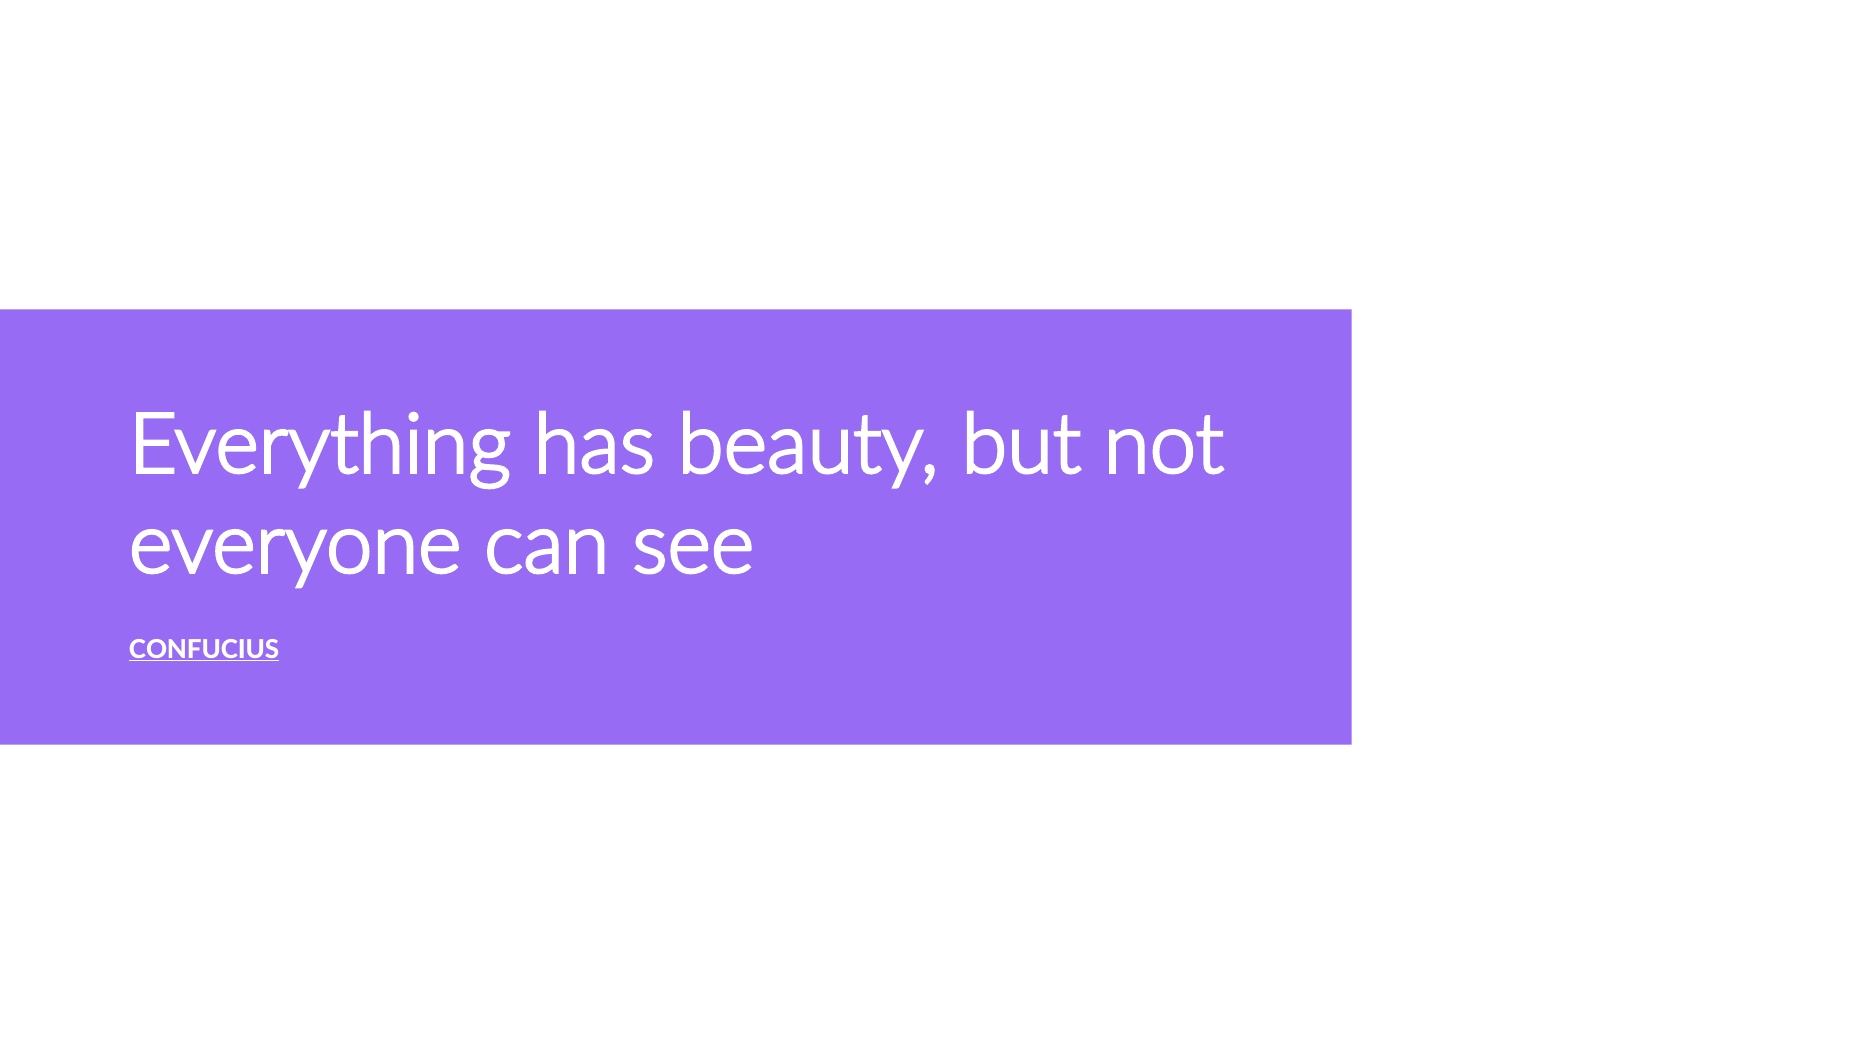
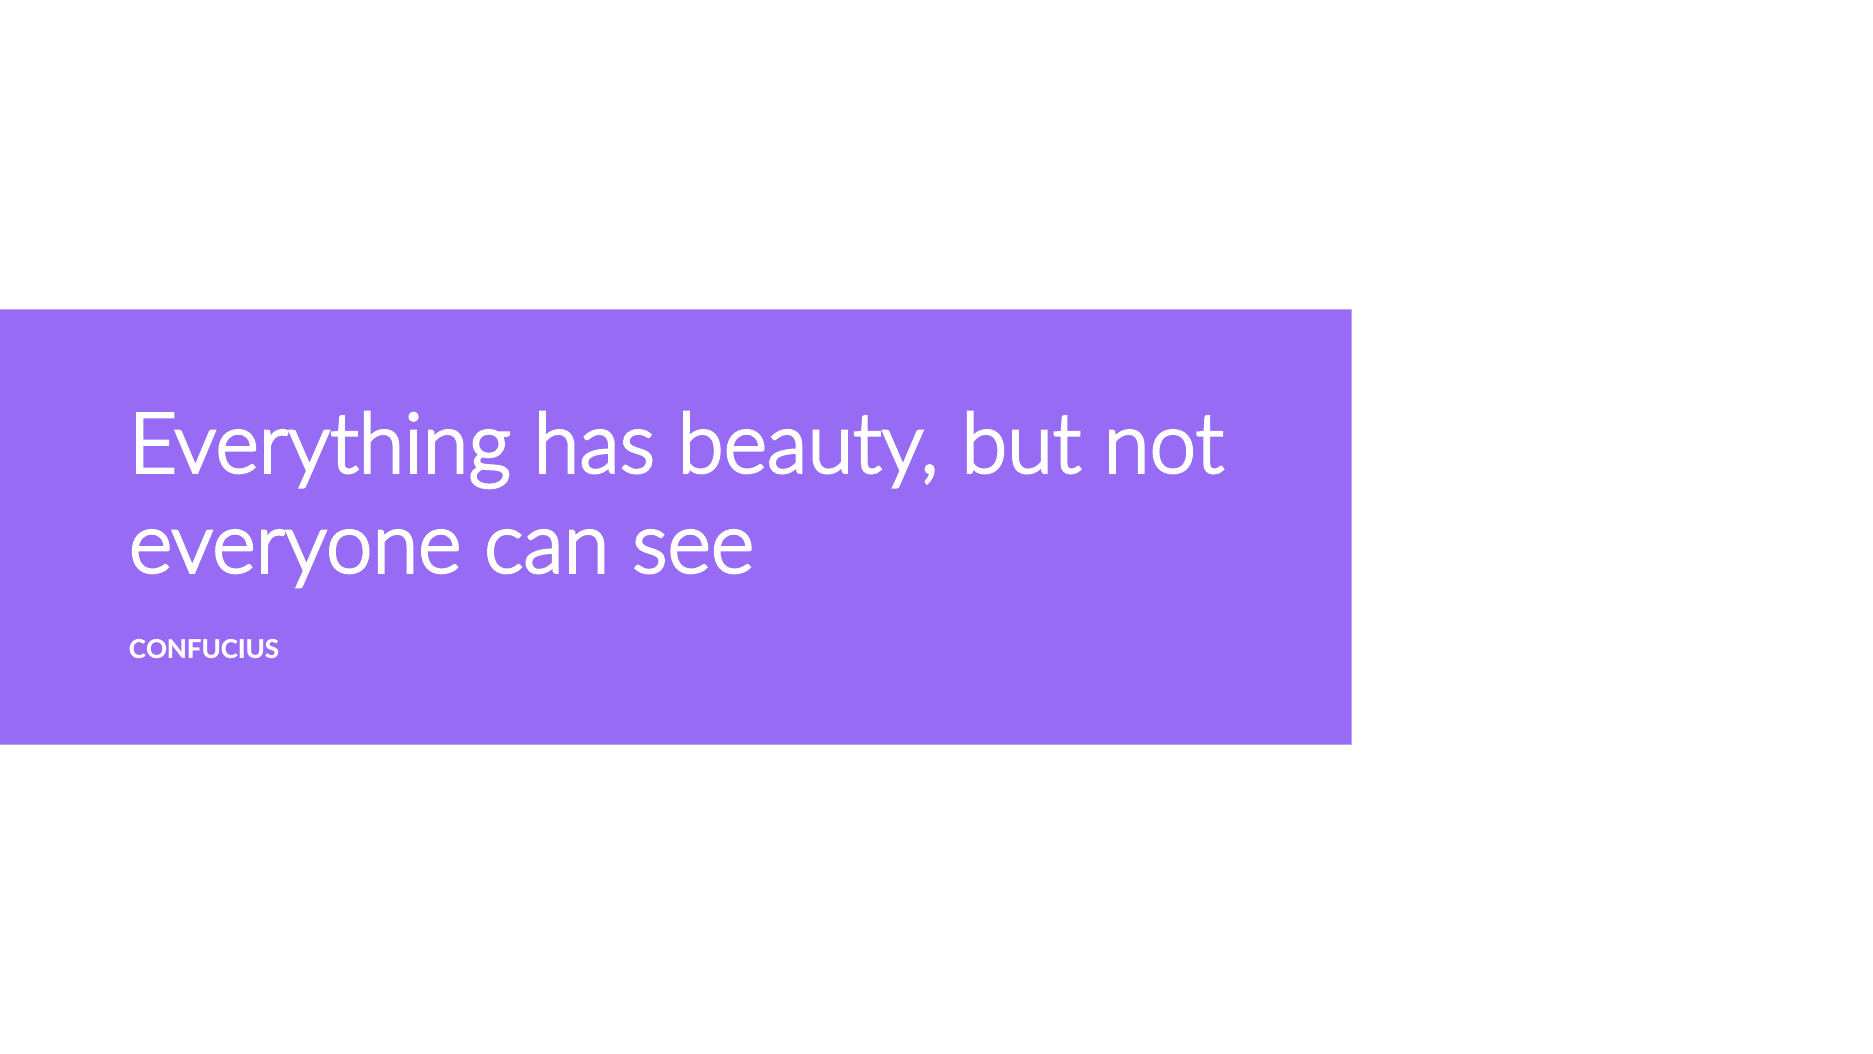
CONFUCIUS underline: present -> none (204, 649)
